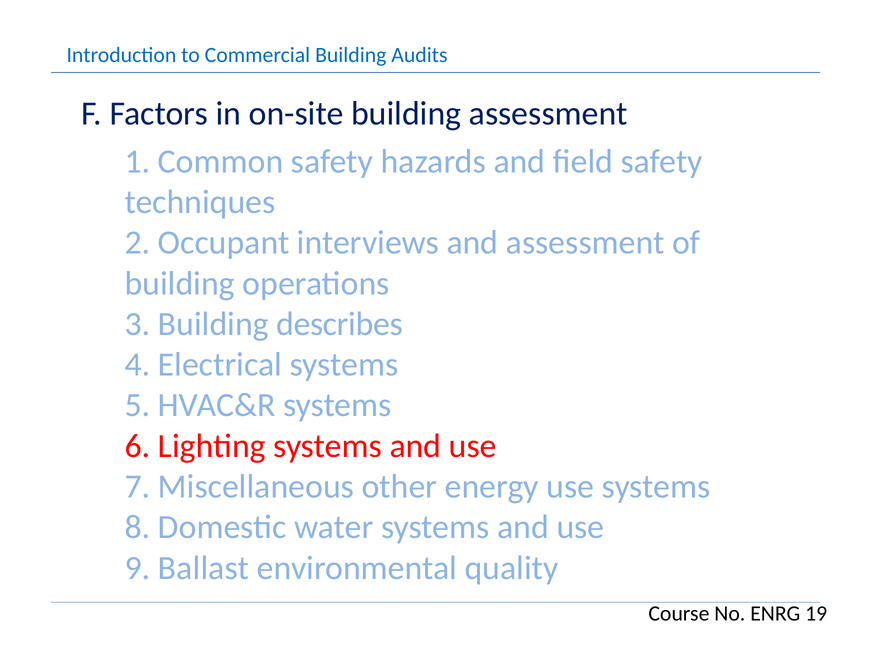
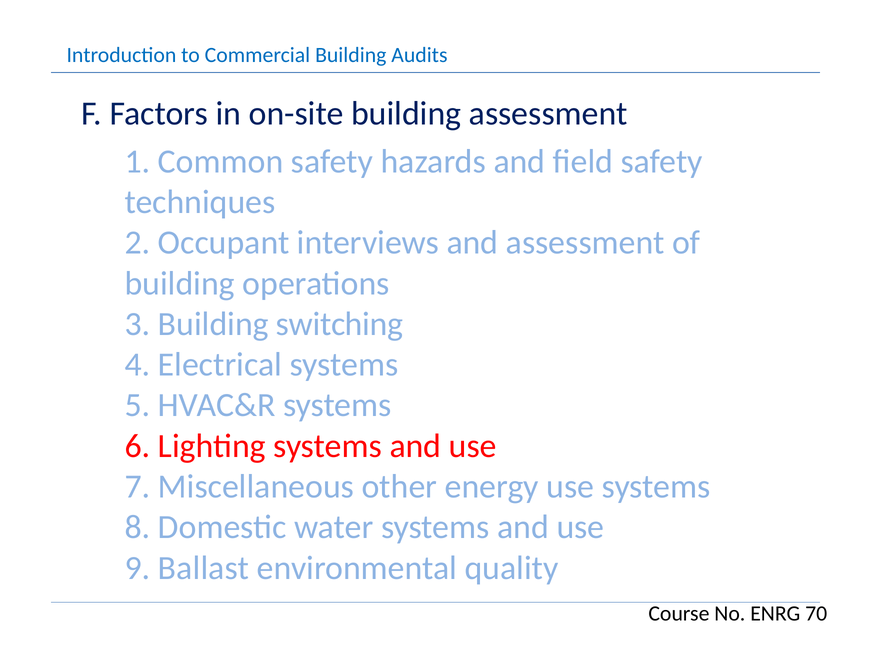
describes: describes -> switching (340, 324)
19: 19 -> 70 (816, 614)
